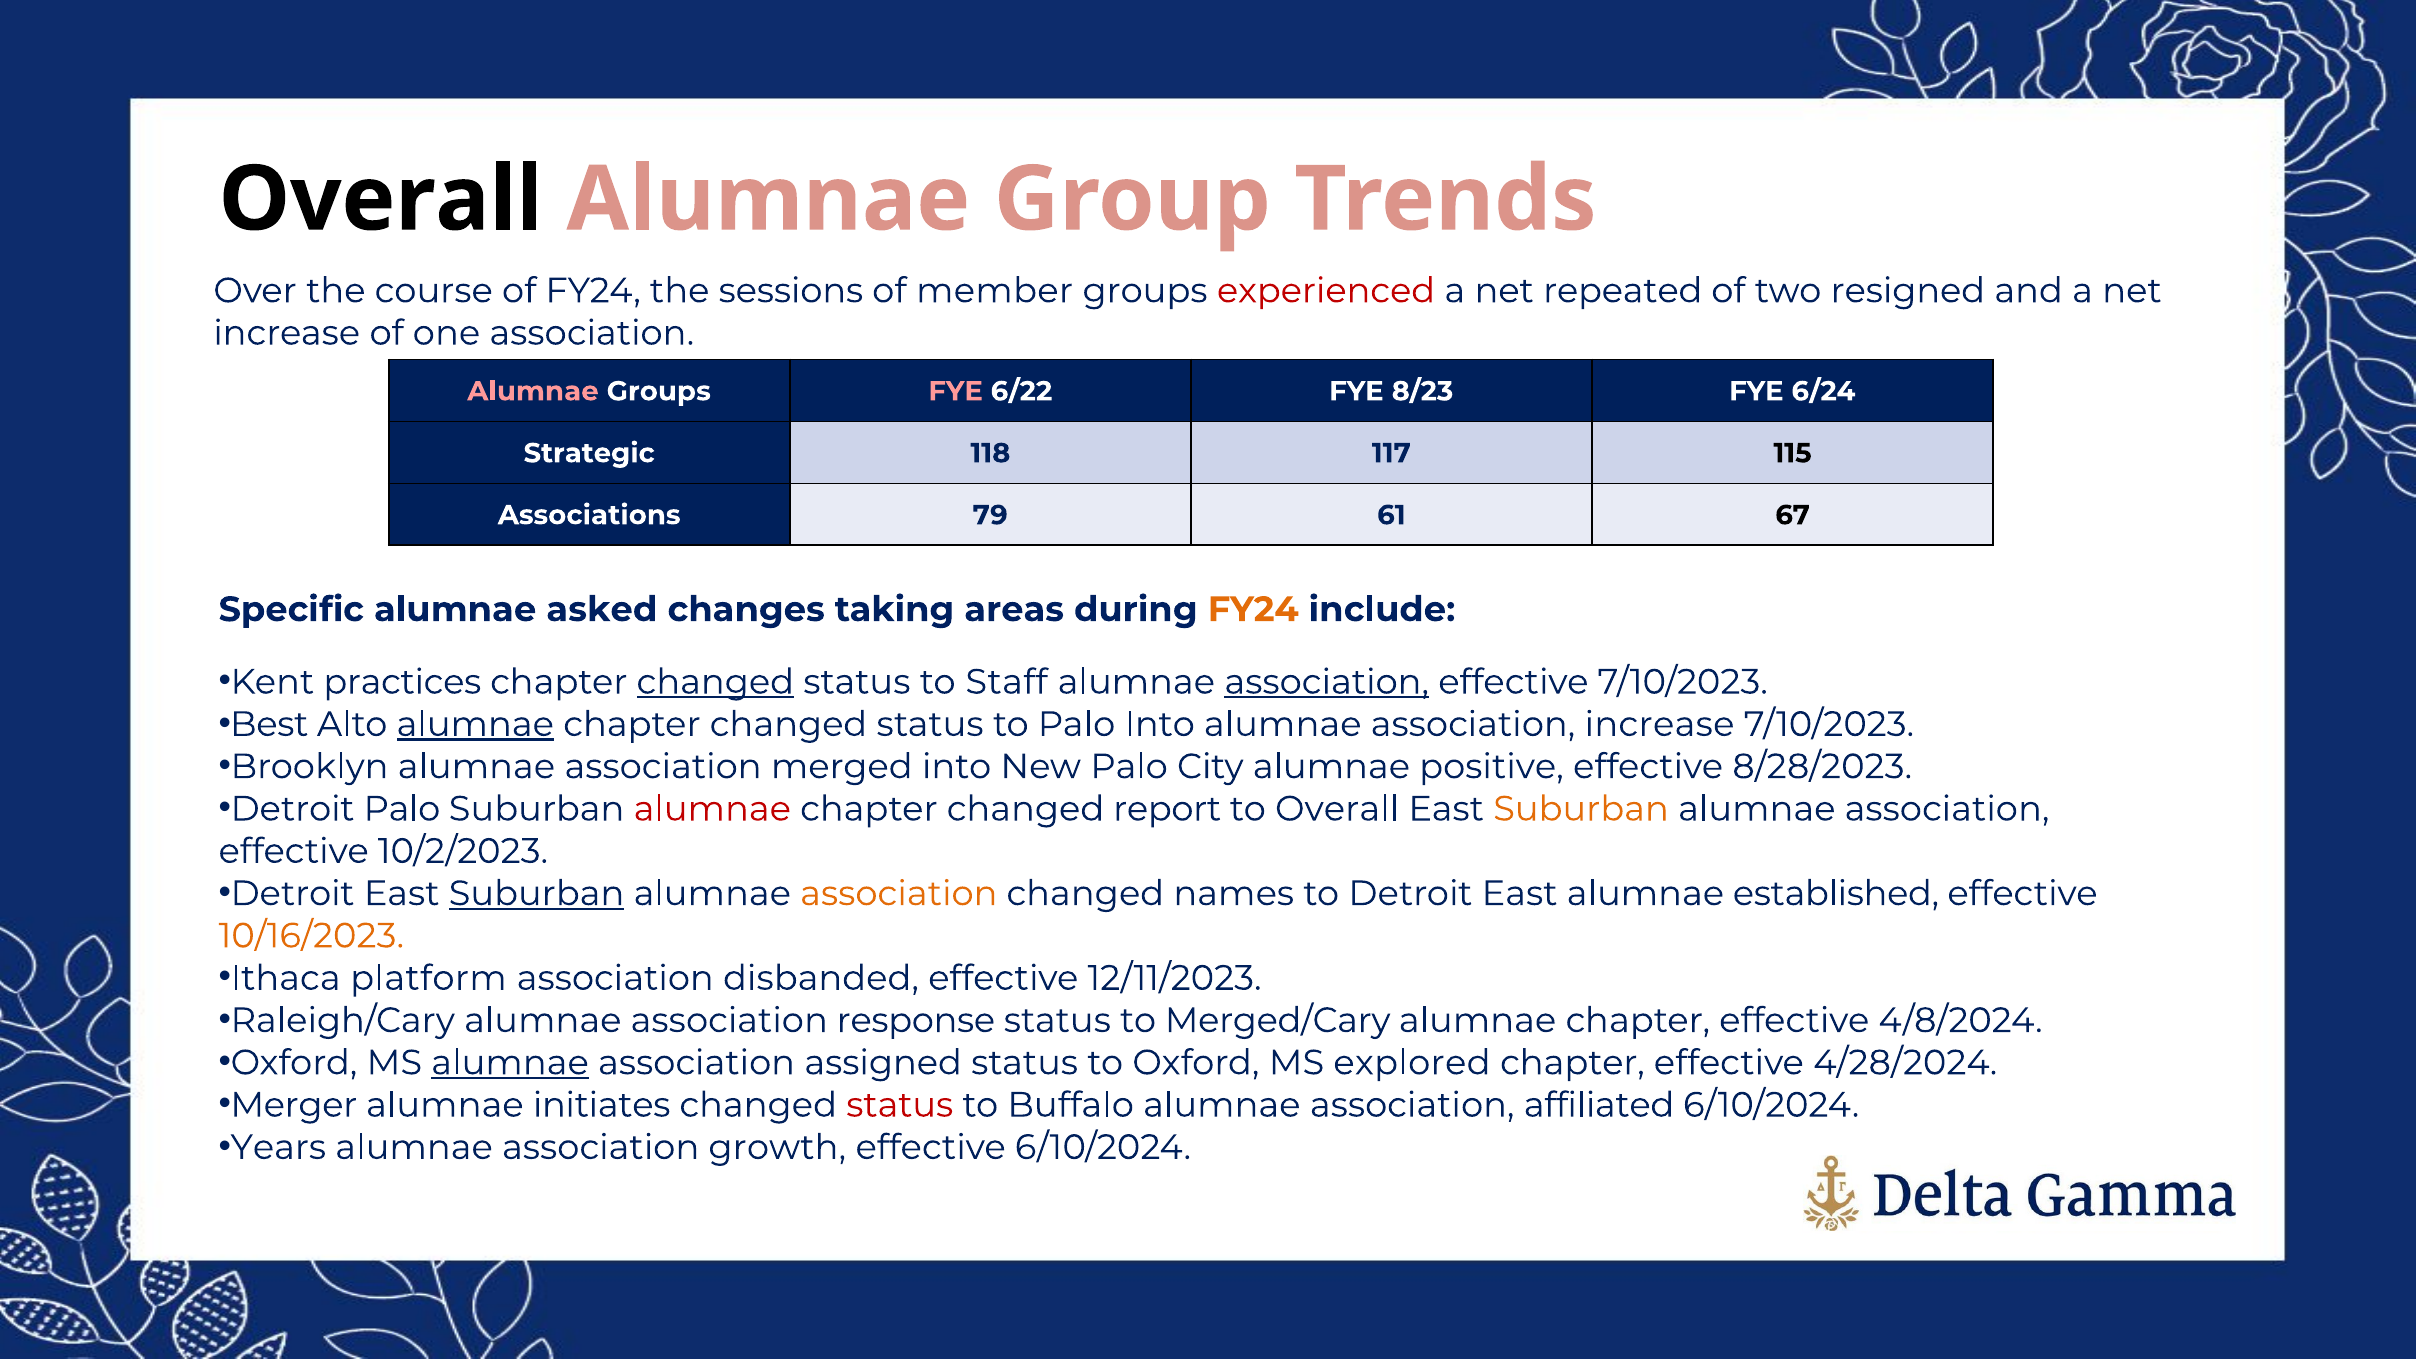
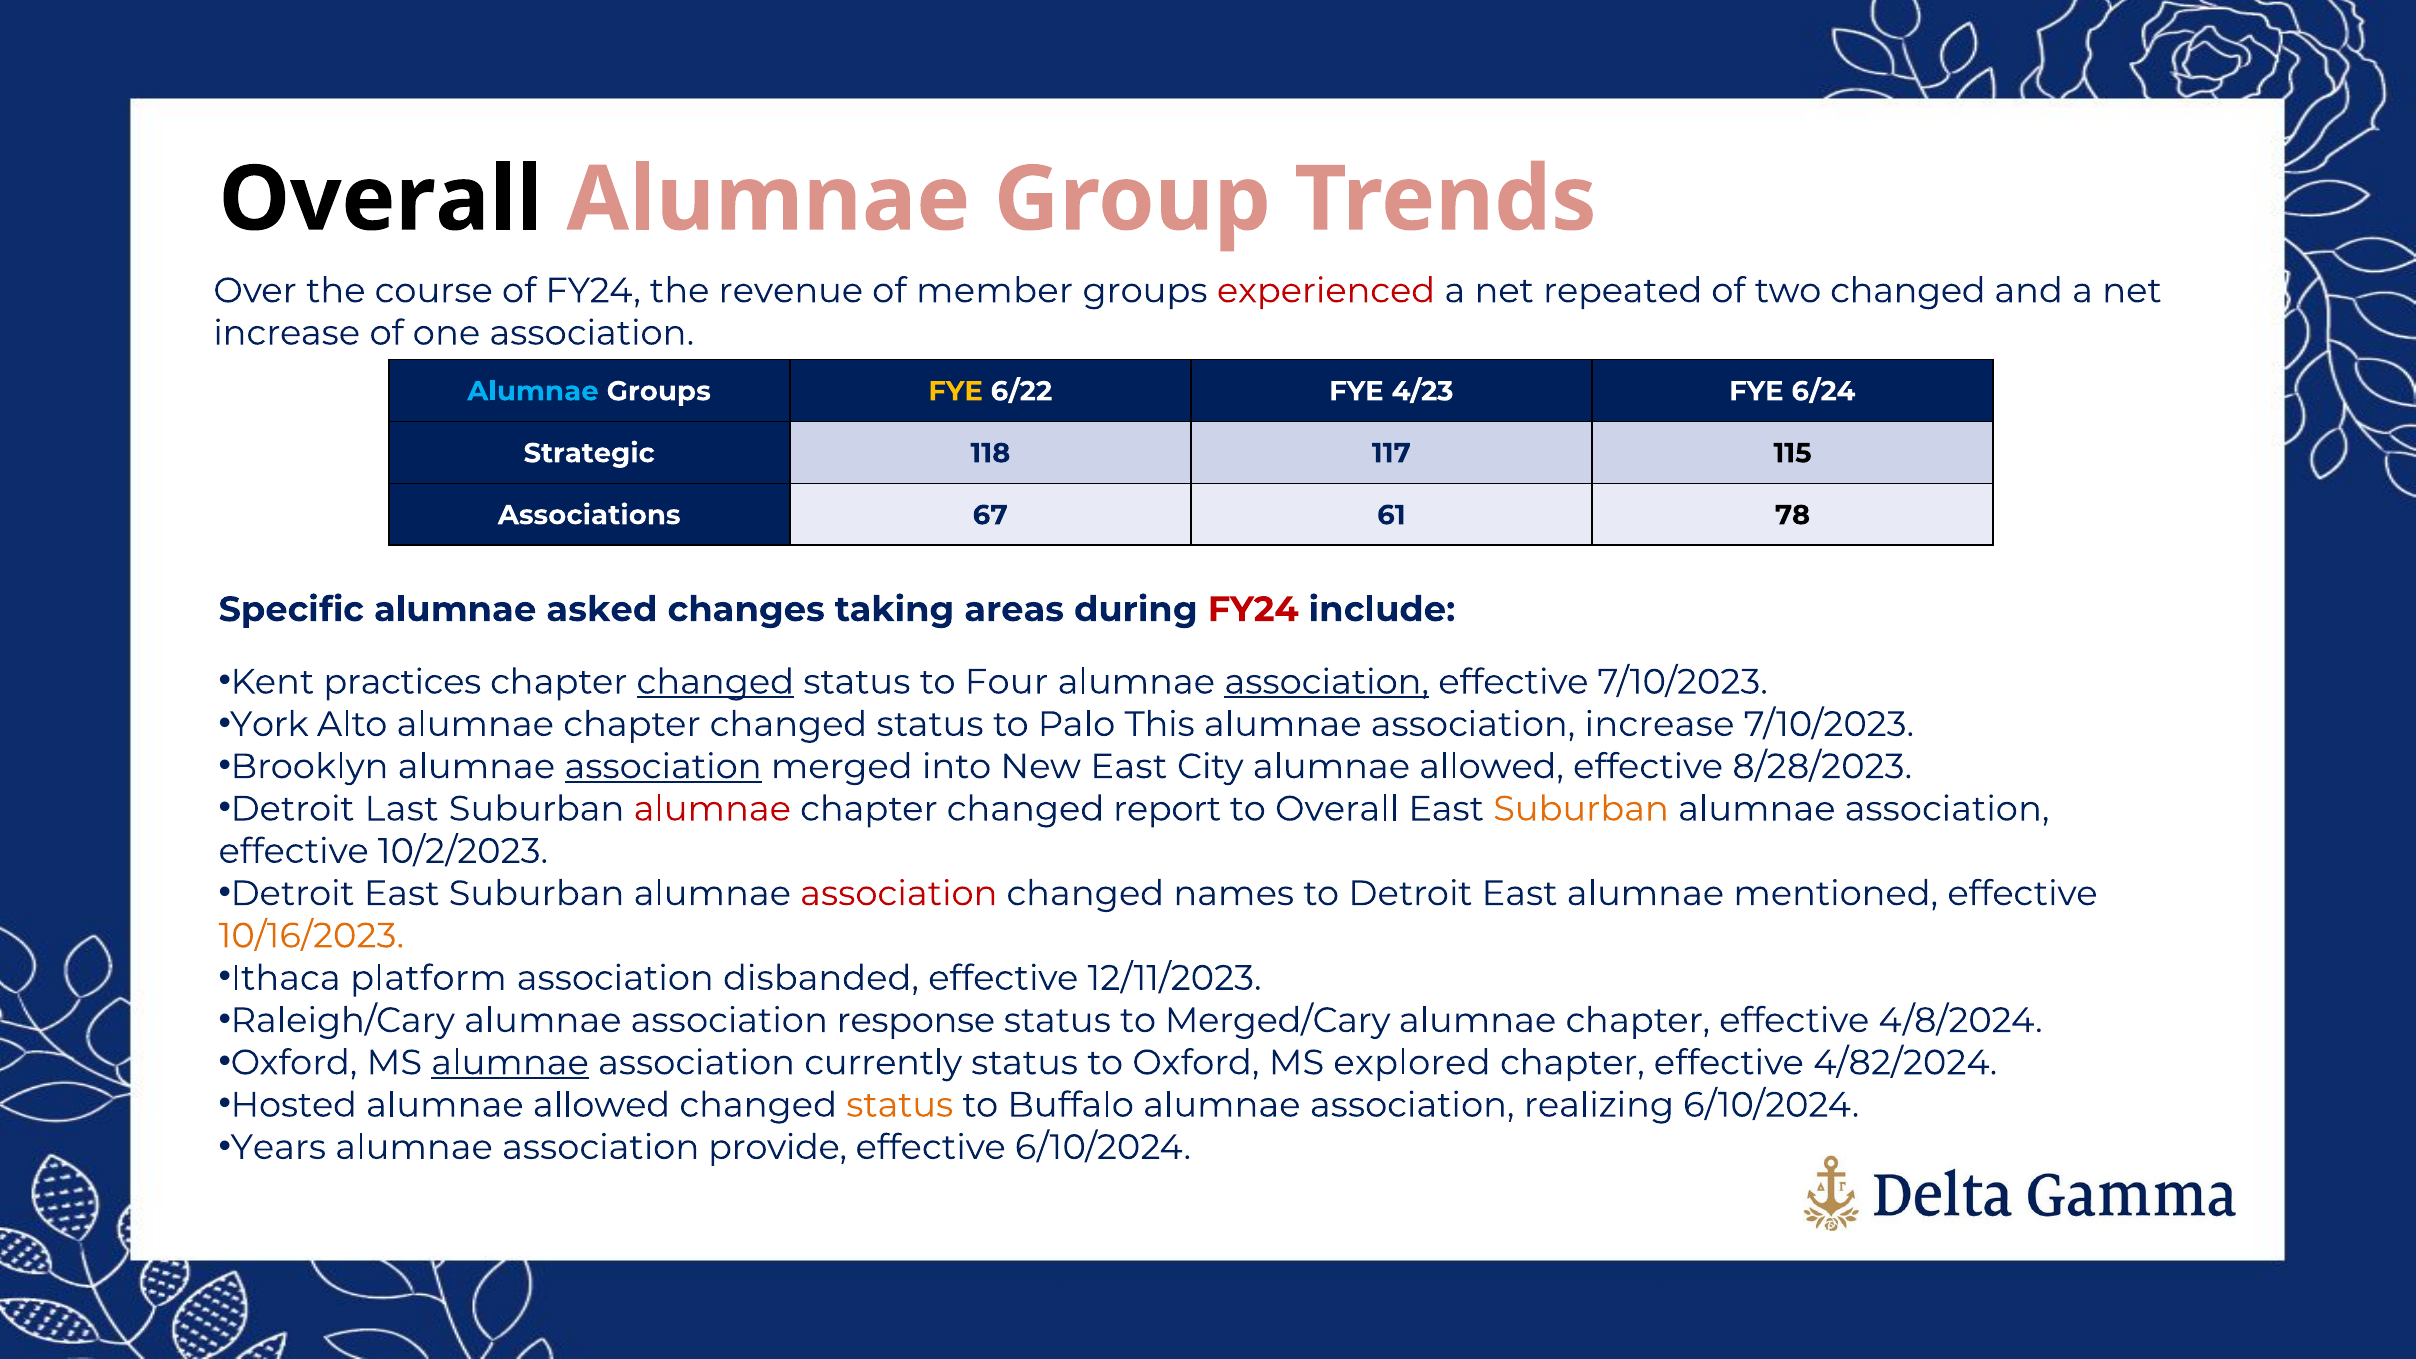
sessions: sessions -> revenue (791, 291)
two resigned: resigned -> changed (1908, 291)
Alumnae colour: pink -> light blue (533, 391)
FYE colour: pink -> yellow (956, 391)
8/23: 8/23 -> 4/23 (1423, 391)
79: 79 -> 67 (990, 515)
67: 67 -> 78 (1793, 515)
FY24 colour: orange -> red (1253, 610)
Staff: Staff -> Four (1006, 682)
Best: Best -> York (269, 724)
alumnae underline: present -> none (475, 724)
Palo Into: Into -> This (1160, 724)
association underline: none -> present (663, 767)
New Palo: Palo -> East (1129, 767)
City alumnae positive: positive -> allowed (1491, 767)
Detroit Palo: Palo -> Last (402, 809)
Suburban underline: present -> none (537, 894)
association colour: orange -> red (899, 894)
established: established -> mentioned (1836, 894)
assigned: assigned -> currently (883, 1063)
4/28/2024: 4/28/2024 -> 4/82/2024 (1905, 1063)
Merger: Merger -> Hosted (294, 1105)
initiates: initiates -> allowed (602, 1105)
status colour: red -> orange (900, 1105)
affiliated: affiliated -> realizing (1599, 1105)
growth: growth -> provide (777, 1147)
